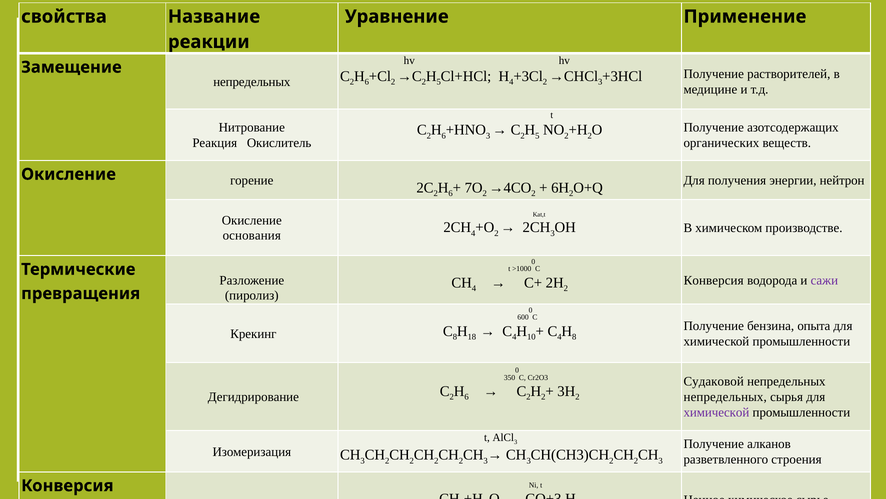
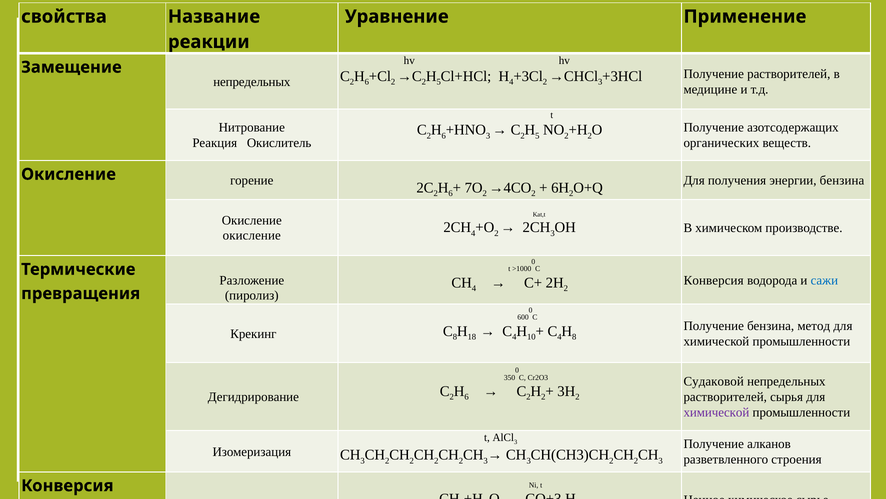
энергии нейтрон: нейтрон -> бензина (842, 180)
основания: основания -> окисление (252, 235)
сажи colour: purple -> blue (824, 280)
опыта: опыта -> метод (814, 326)
непредельных: непредельных -> растворителей (725, 396)
